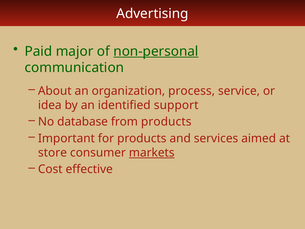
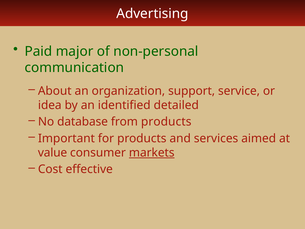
non-personal underline: present -> none (156, 51)
process: process -> support (192, 91)
support: support -> detailed (176, 105)
store: store -> value (53, 152)
